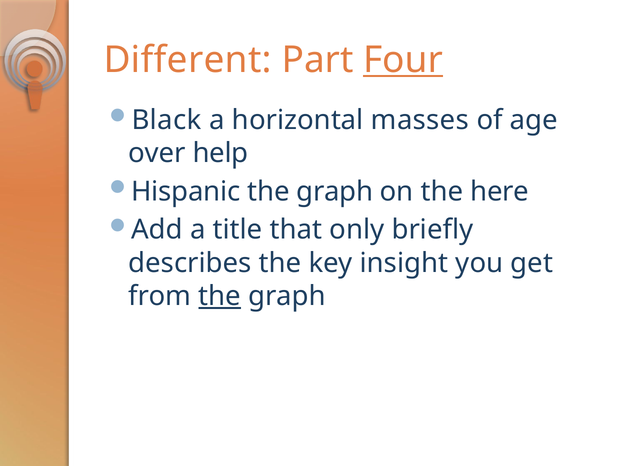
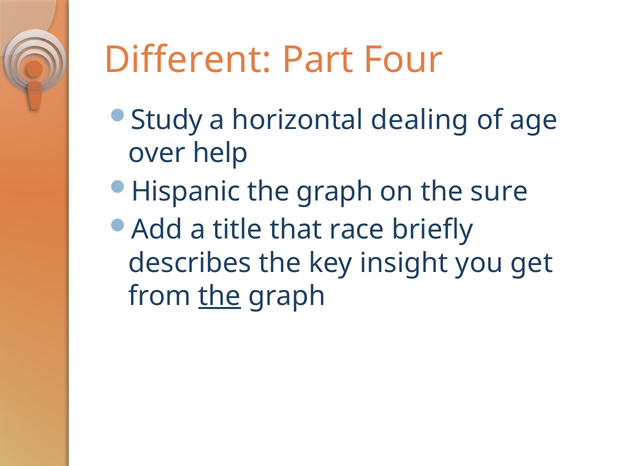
Four underline: present -> none (403, 60)
Black: Black -> Study (167, 120)
masses: masses -> dealing (420, 120)
here: here -> sure (499, 191)
only: only -> race (357, 230)
